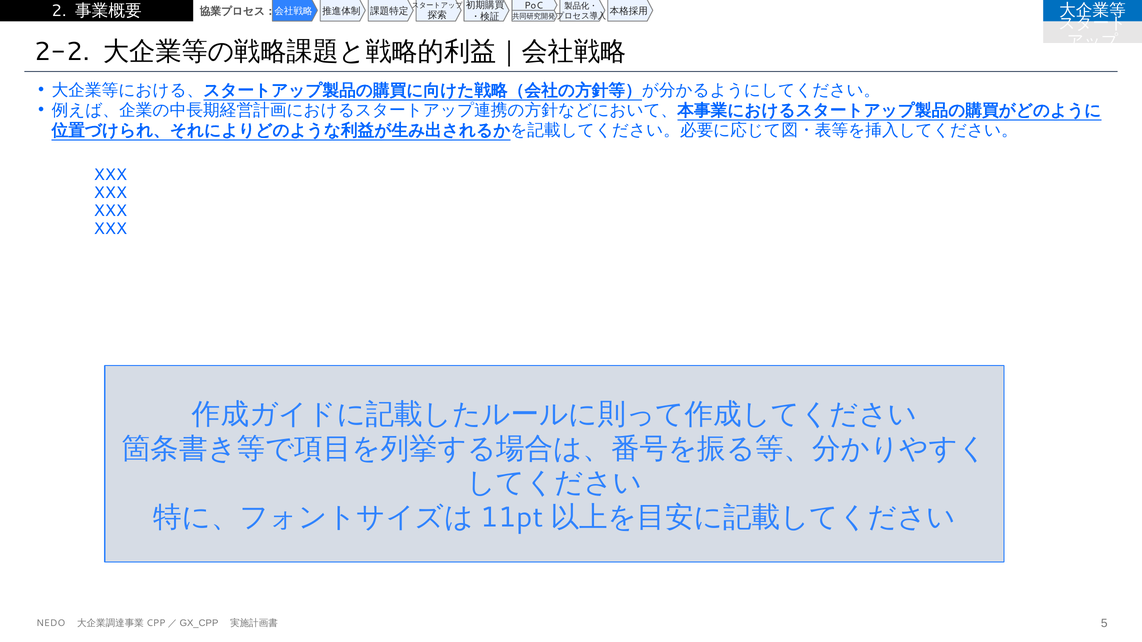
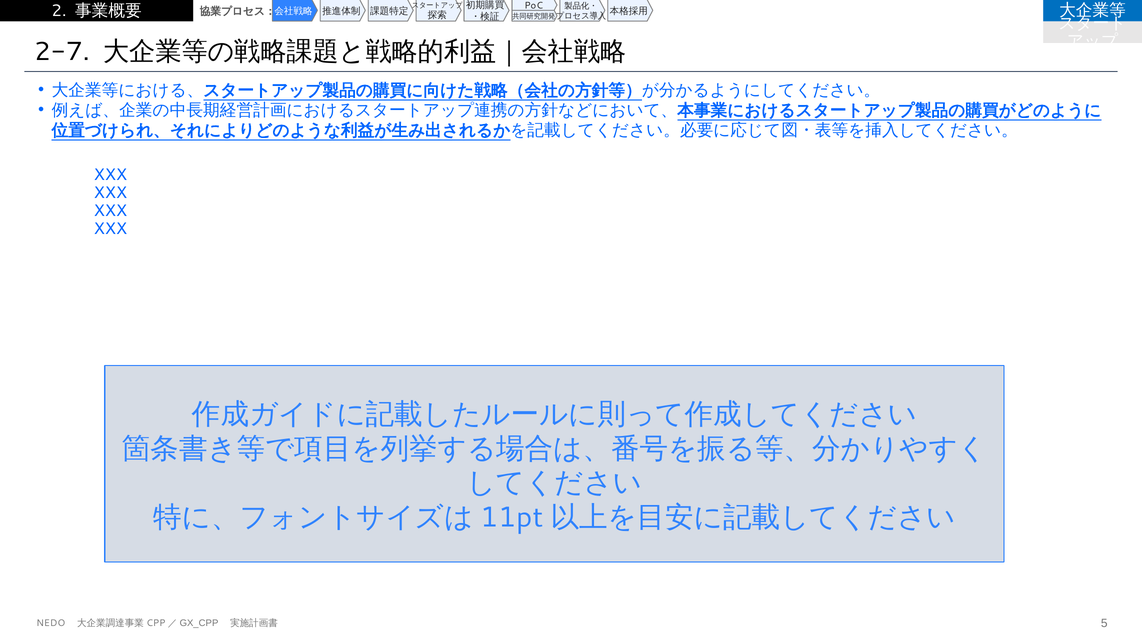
2-2: 2-2 -> 2-7 (62, 52)
